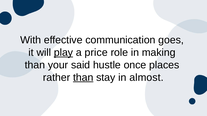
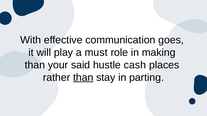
play underline: present -> none (63, 53)
price: price -> must (96, 53)
once: once -> cash (135, 65)
almost: almost -> parting (147, 78)
